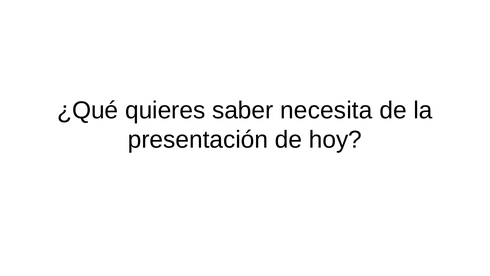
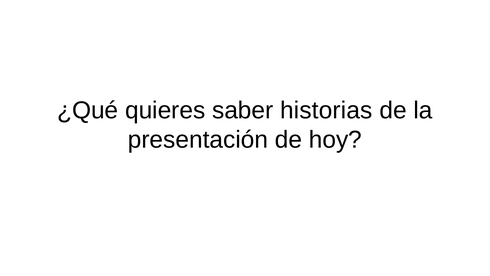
necesita: necesita -> historias (326, 110)
